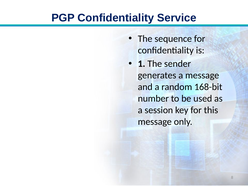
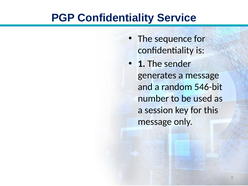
168-bit: 168-bit -> 546-bit (208, 87)
